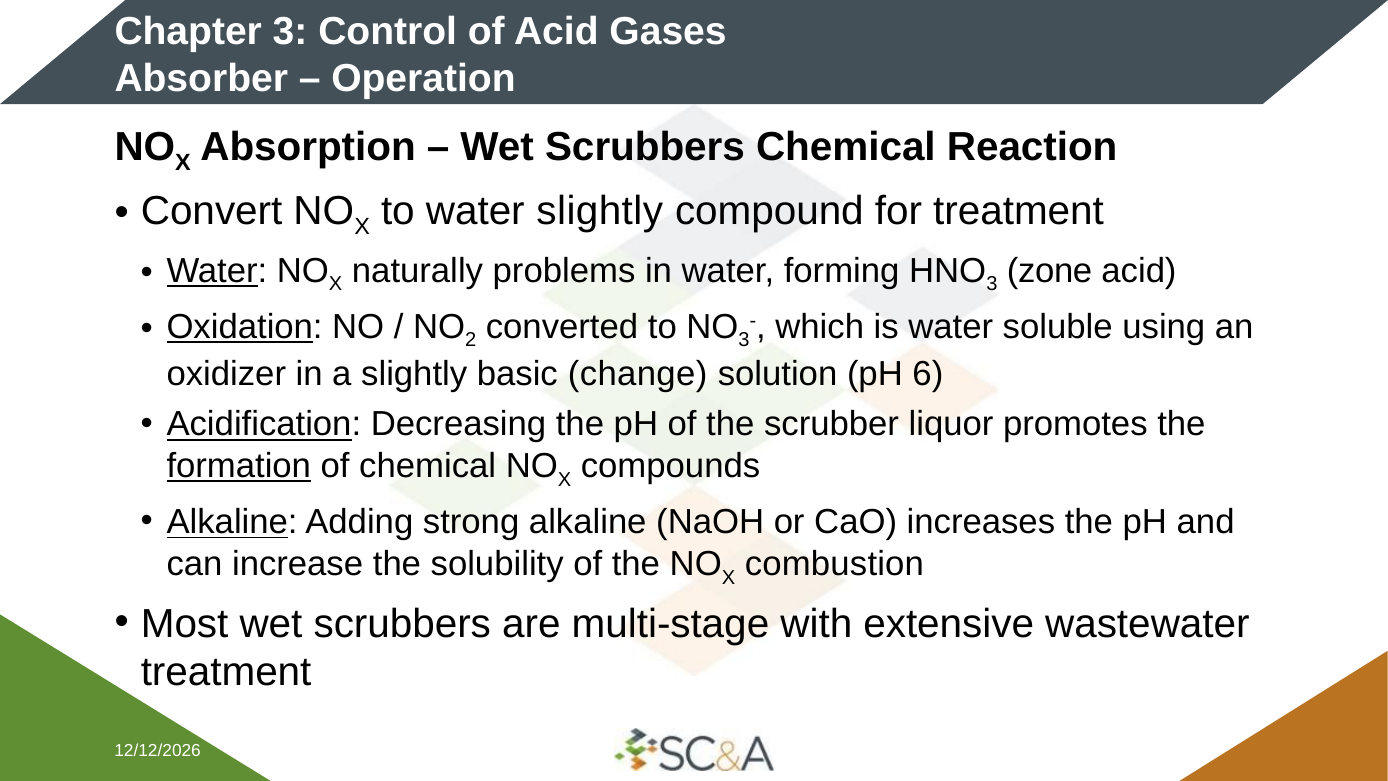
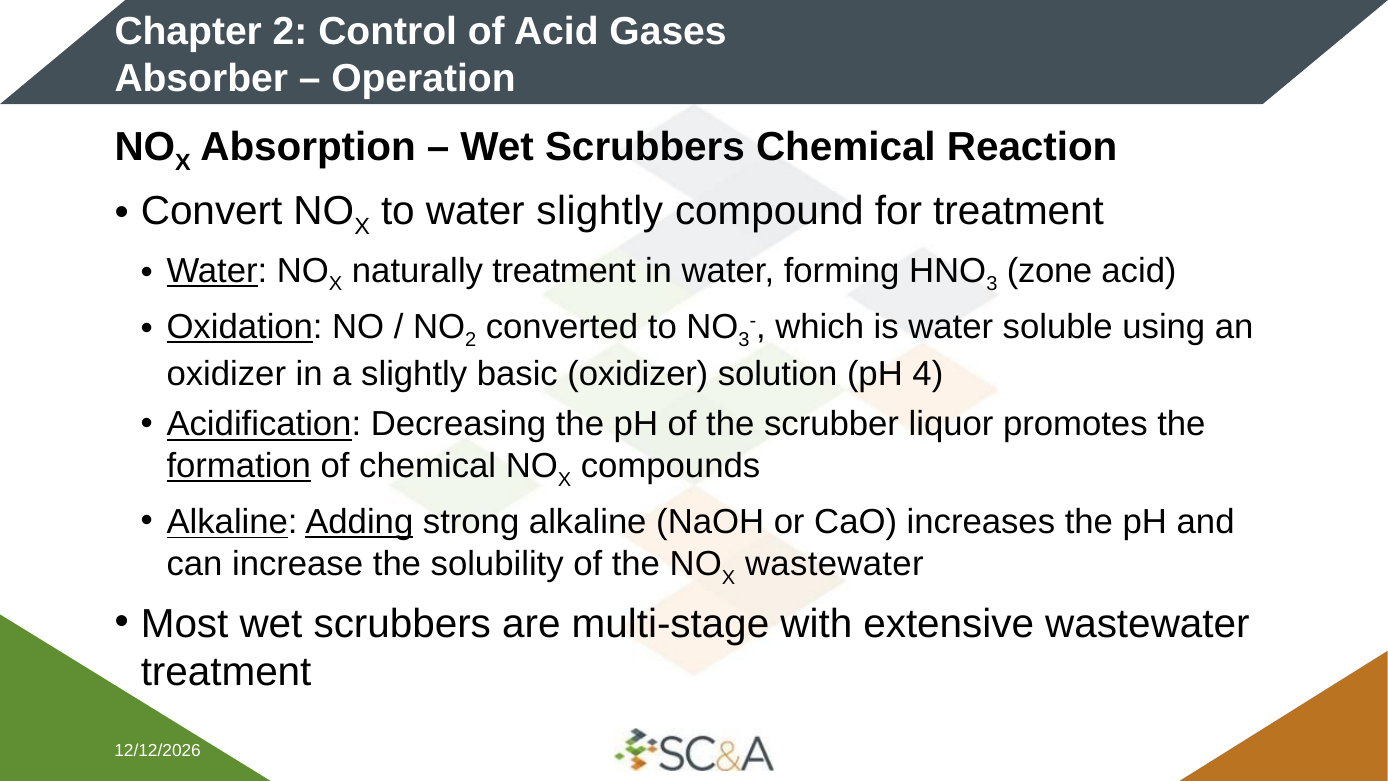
Chapter 3: 3 -> 2 (290, 31)
naturally problems: problems -> treatment (564, 271)
basic change: change -> oxidizer (638, 374)
6: 6 -> 4 (928, 374)
Adding underline: none -> present (359, 522)
combustion: combustion -> wastewater (834, 564)
